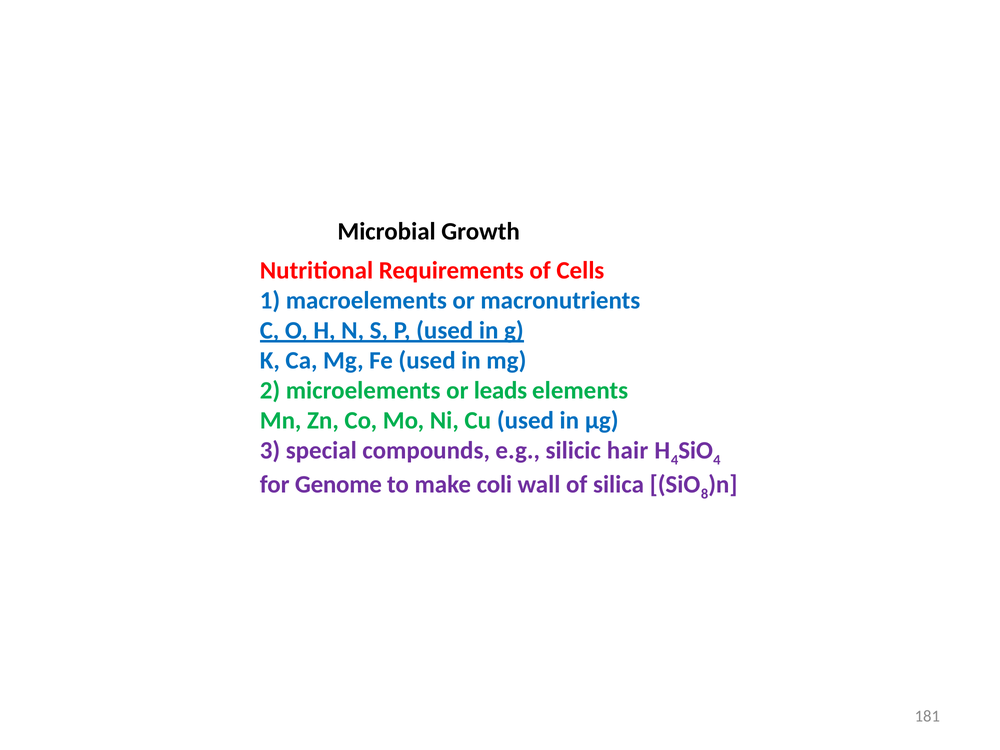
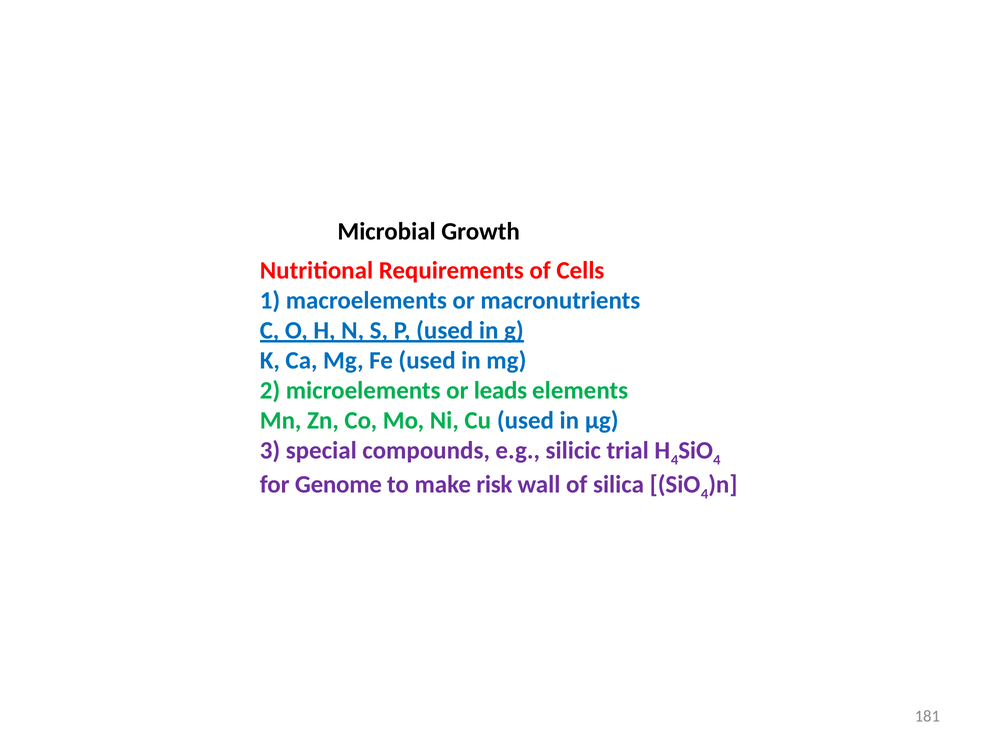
hair: hair -> trial (628, 450)
coli: coli -> risk (494, 485)
8: 8 -> 4 (705, 494)
